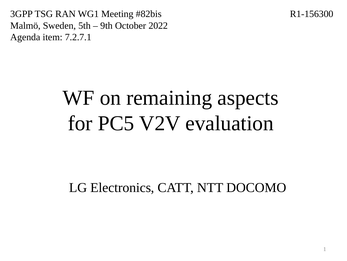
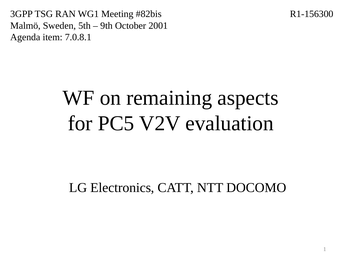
2022: 2022 -> 2001 (158, 26)
7.2.7.1: 7.2.7.1 -> 7.0.8.1 (78, 37)
